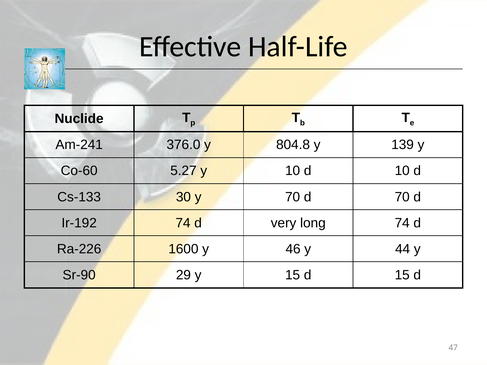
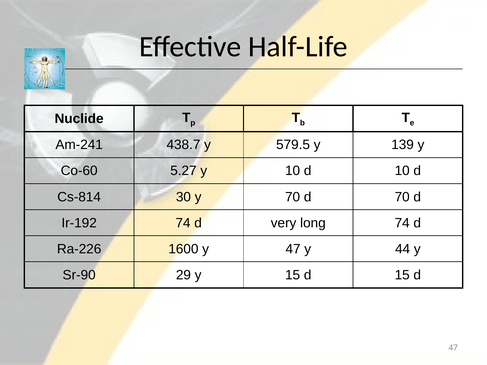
376.0: 376.0 -> 438.7 (183, 145)
804.8: 804.8 -> 579.5 (293, 145)
Cs-133: Cs-133 -> Cs-814 (79, 197)
y 46: 46 -> 47 (293, 249)
